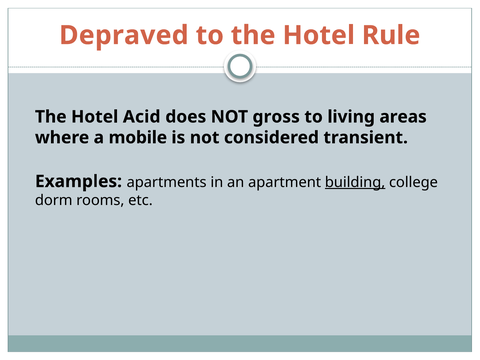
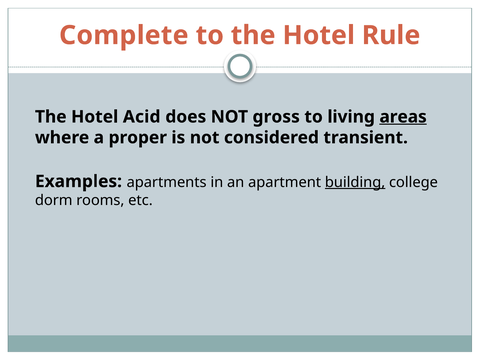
Depraved: Depraved -> Complete (124, 35)
areas underline: none -> present (403, 117)
mobile: mobile -> proper (138, 138)
